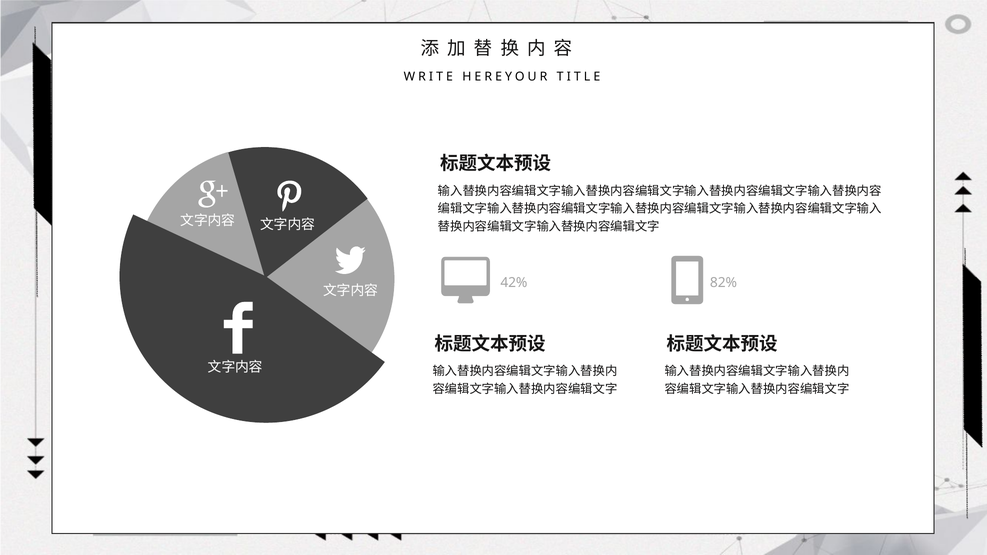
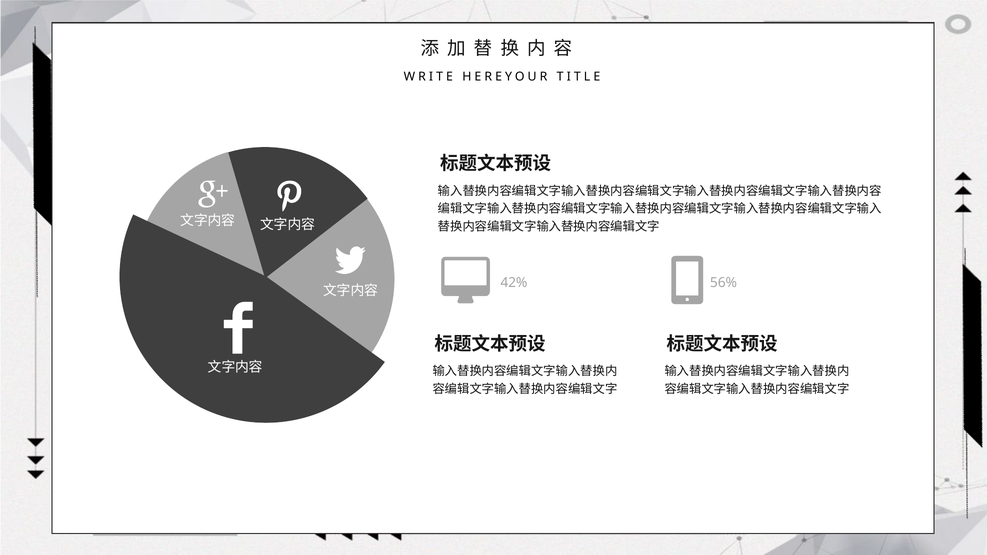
82%: 82% -> 56% (724, 283)
